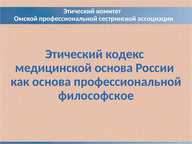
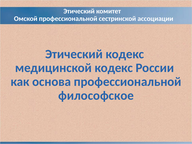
медицинской основа: основа -> кодекс (114, 68)
